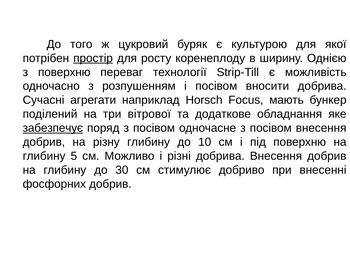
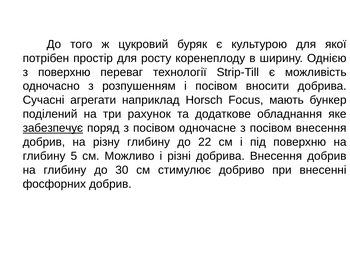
простір underline: present -> none (93, 58)
вітрової: вітрової -> рахунок (149, 114)
10: 10 -> 22 (205, 142)
